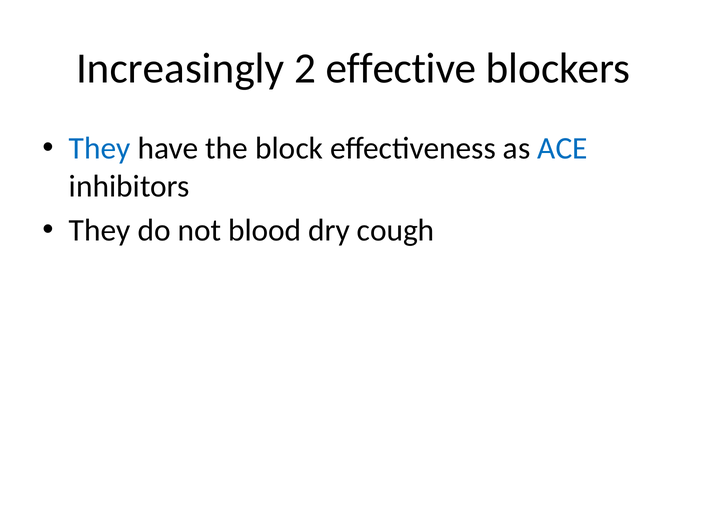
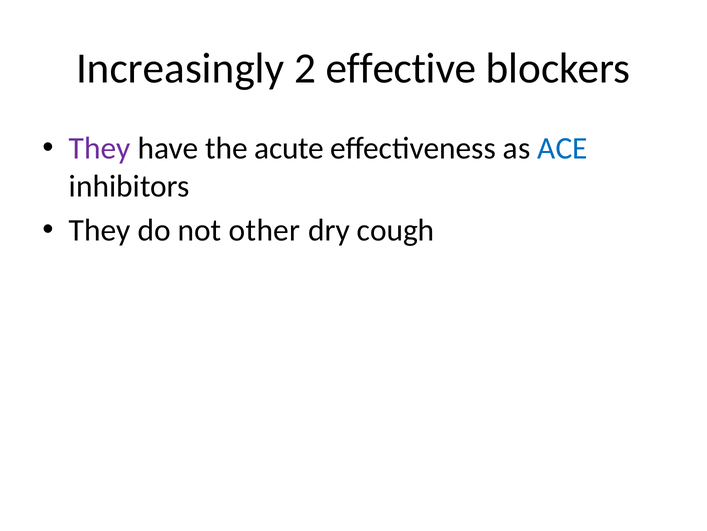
They colour: blue -> purple (100, 148)
block: block -> acute (289, 148)
blood: blood -> other (265, 230)
